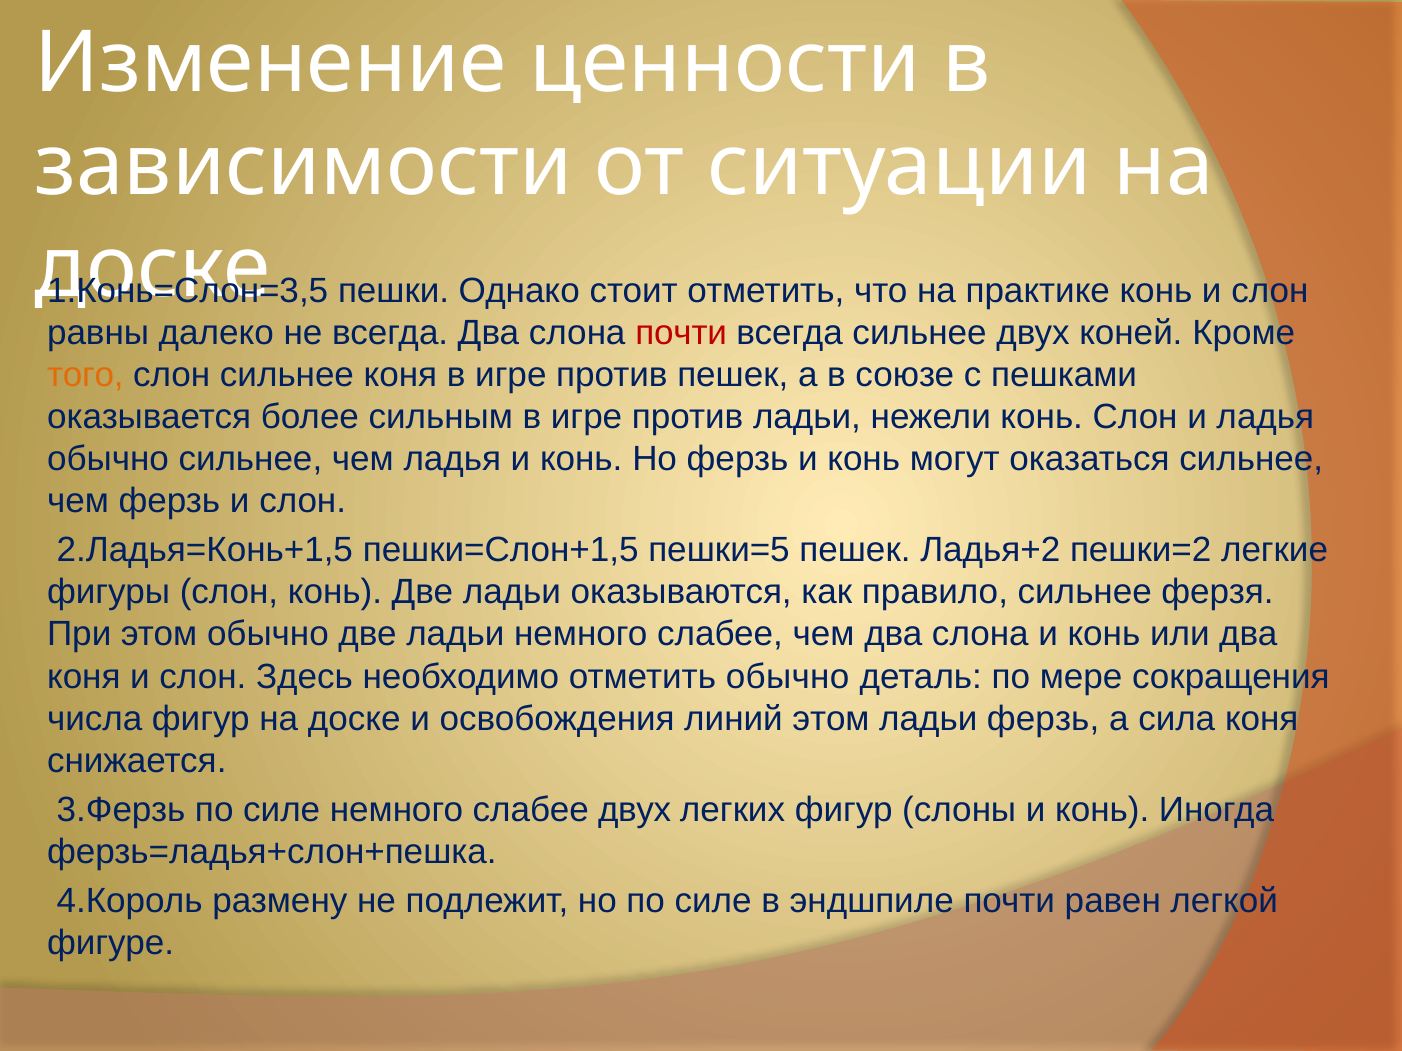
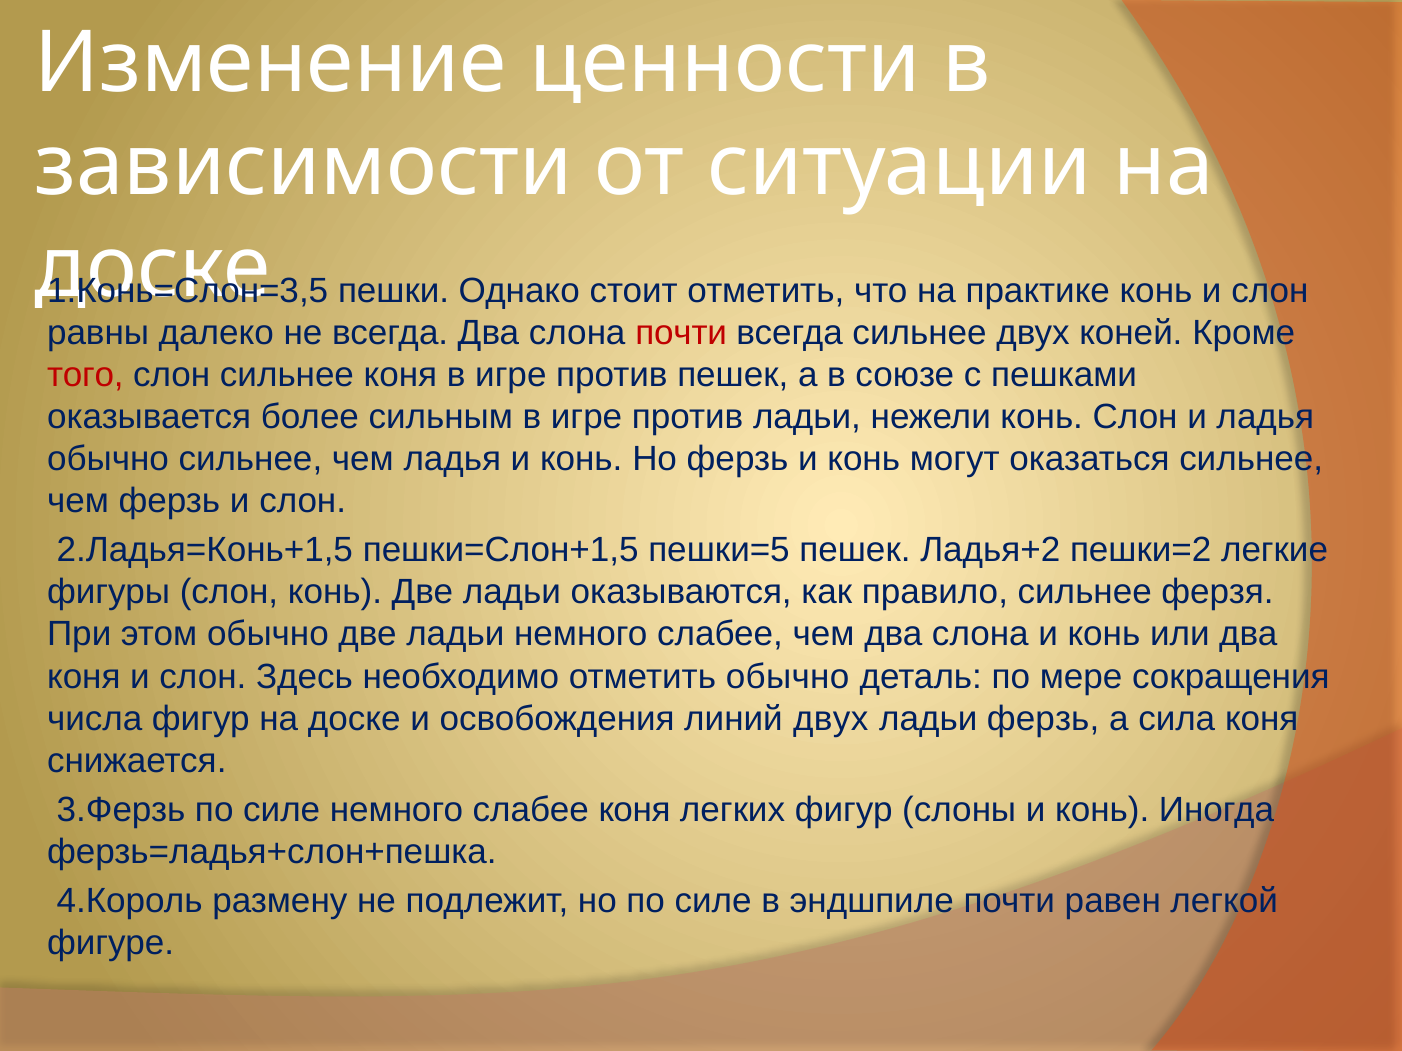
того colour: orange -> red (85, 375)
линий этом: этом -> двух (831, 719)
слабее двух: двух -> коня (635, 810)
